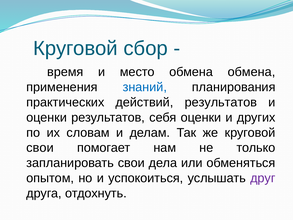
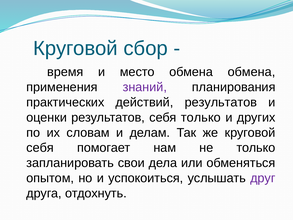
знаний colour: blue -> purple (145, 87)
себя оценки: оценки -> только (201, 117)
свои: свои -> себя (40, 148)
